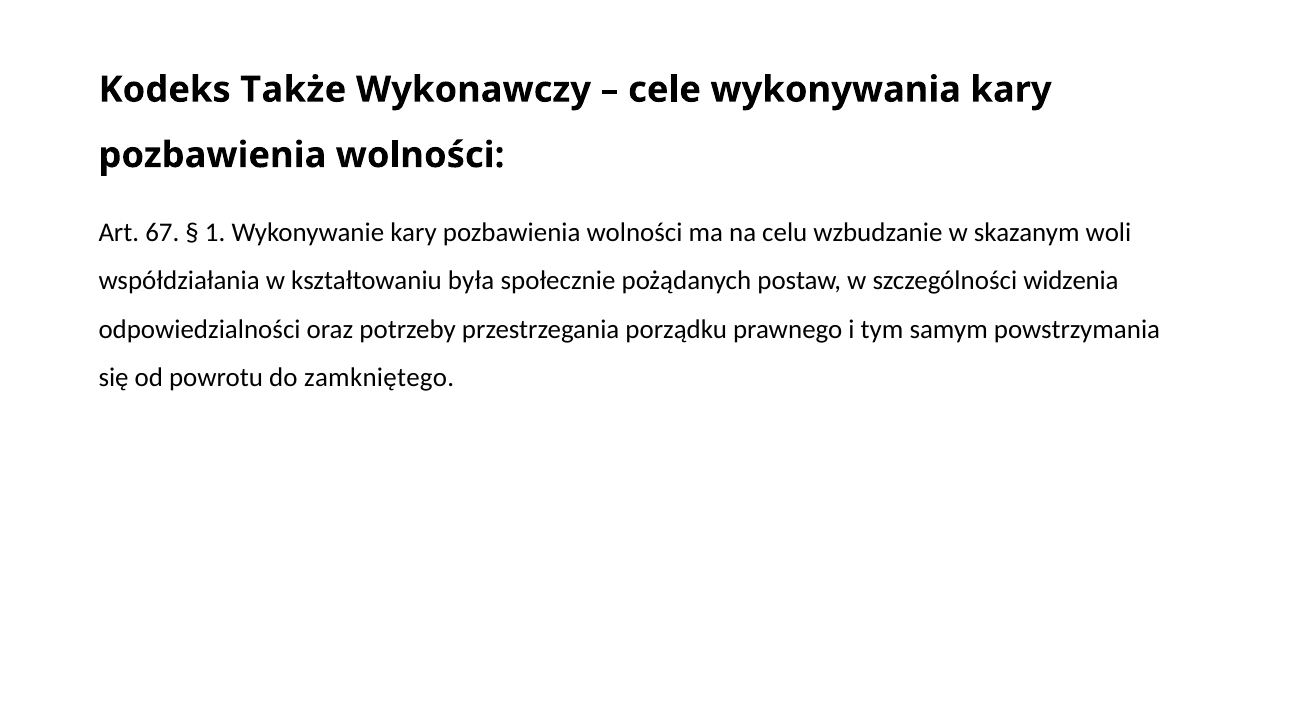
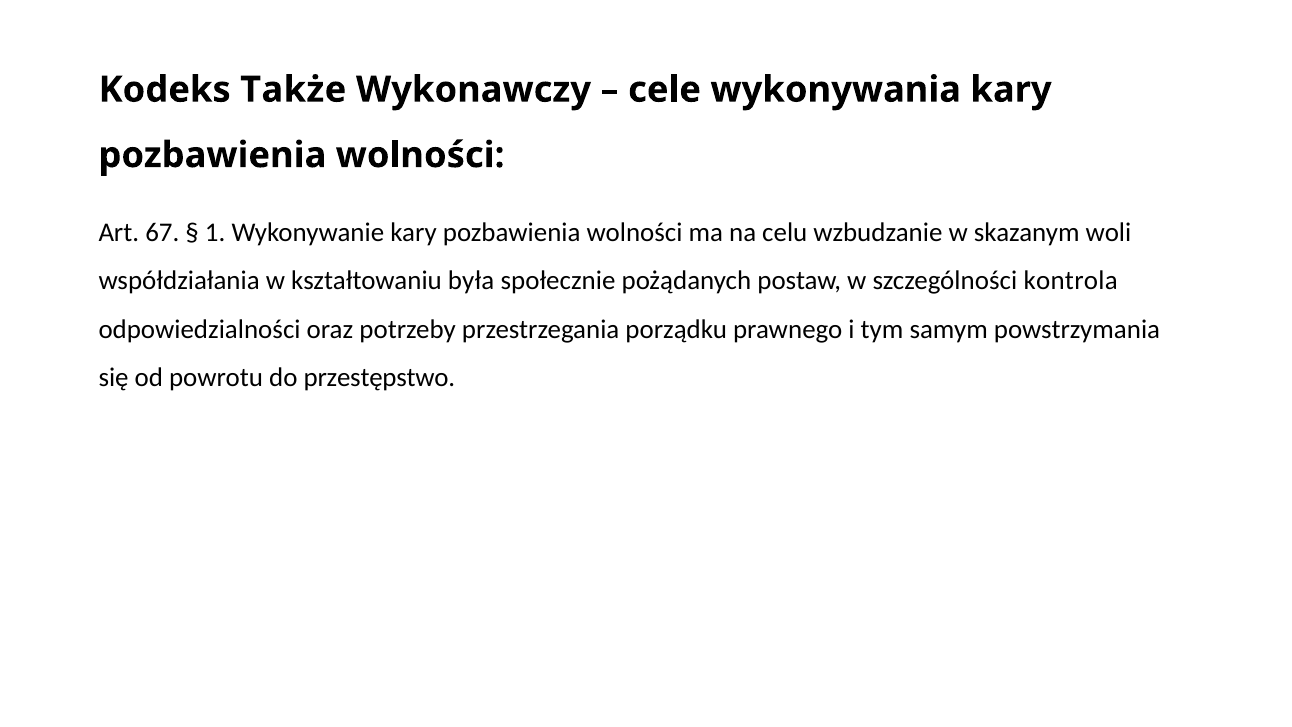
widzenia: widzenia -> kontrola (1071, 281)
zamkniętego: zamkniętego -> przestępstwo (379, 378)
